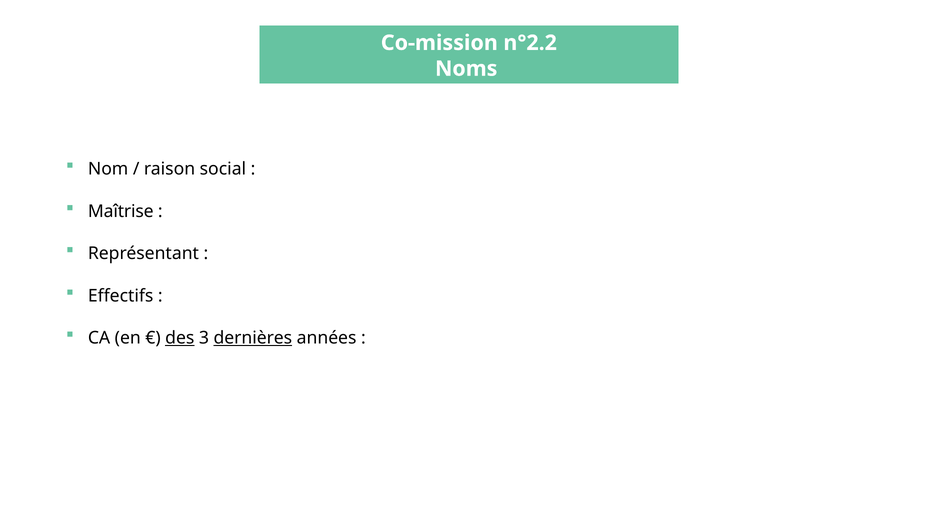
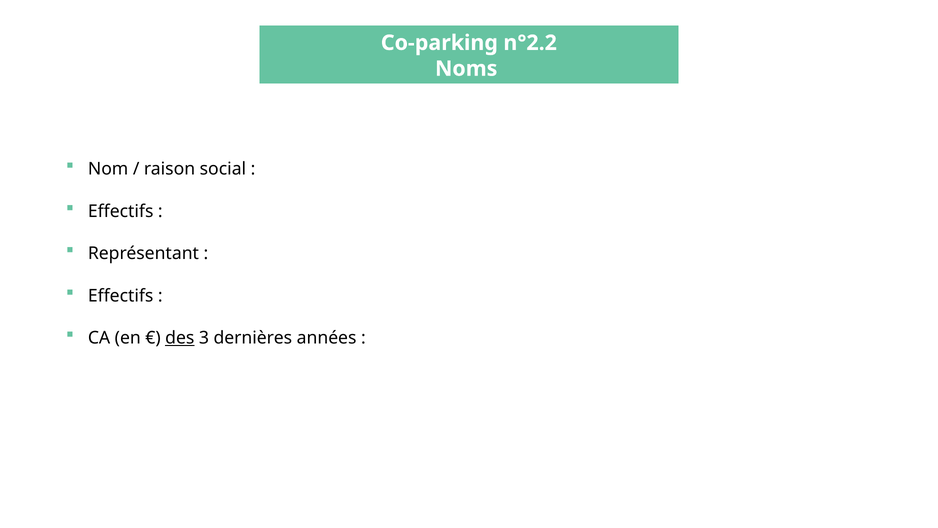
Co-mission: Co-mission -> Co-parking (439, 43)
Maîtrise: Maîtrise -> Effectifs (121, 211)
dernières underline: present -> none (253, 338)
